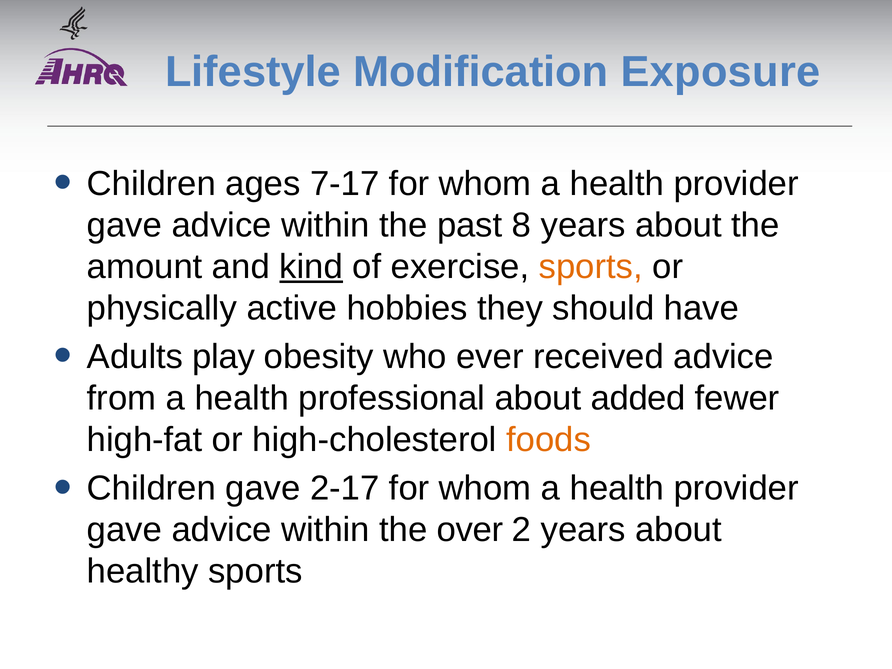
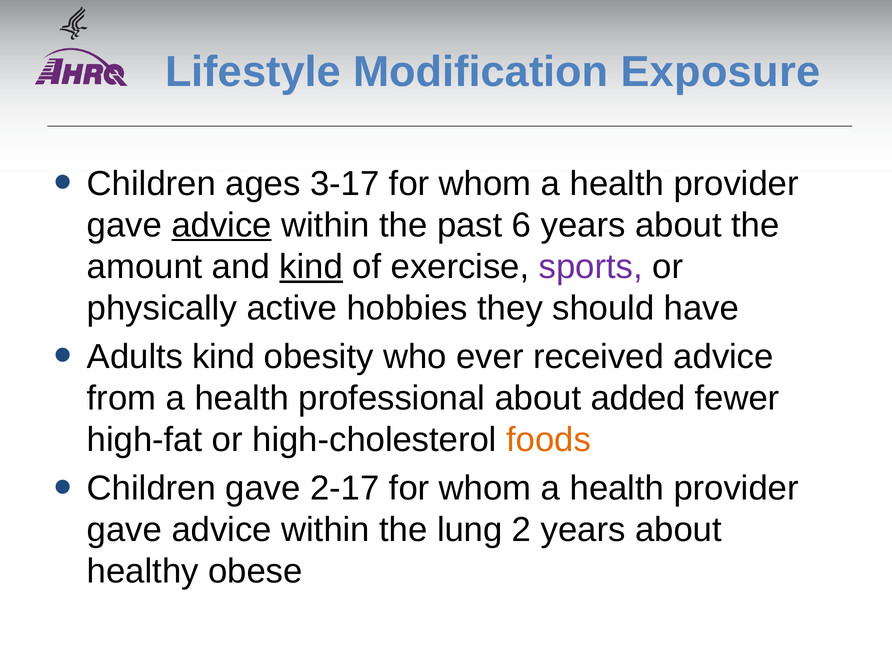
7-17: 7-17 -> 3-17 (345, 184)
advice underline: none -> present (222, 225)
8: 8 -> 6 (522, 225)
sports colour: orange -> purple (591, 267)
Adults play: play -> kind (224, 357)
over: over -> lung (470, 530)
healthy sports: sports -> obese (255, 572)
